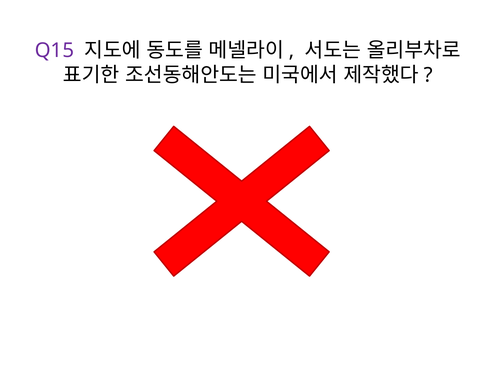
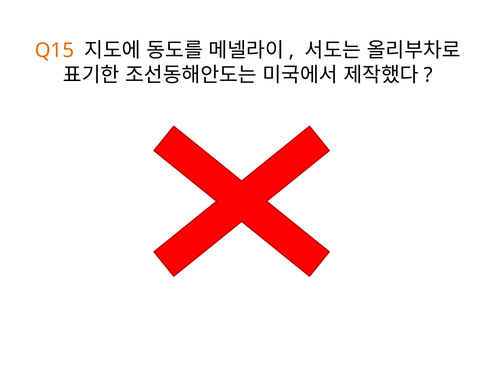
Q15 colour: purple -> orange (54, 51)
